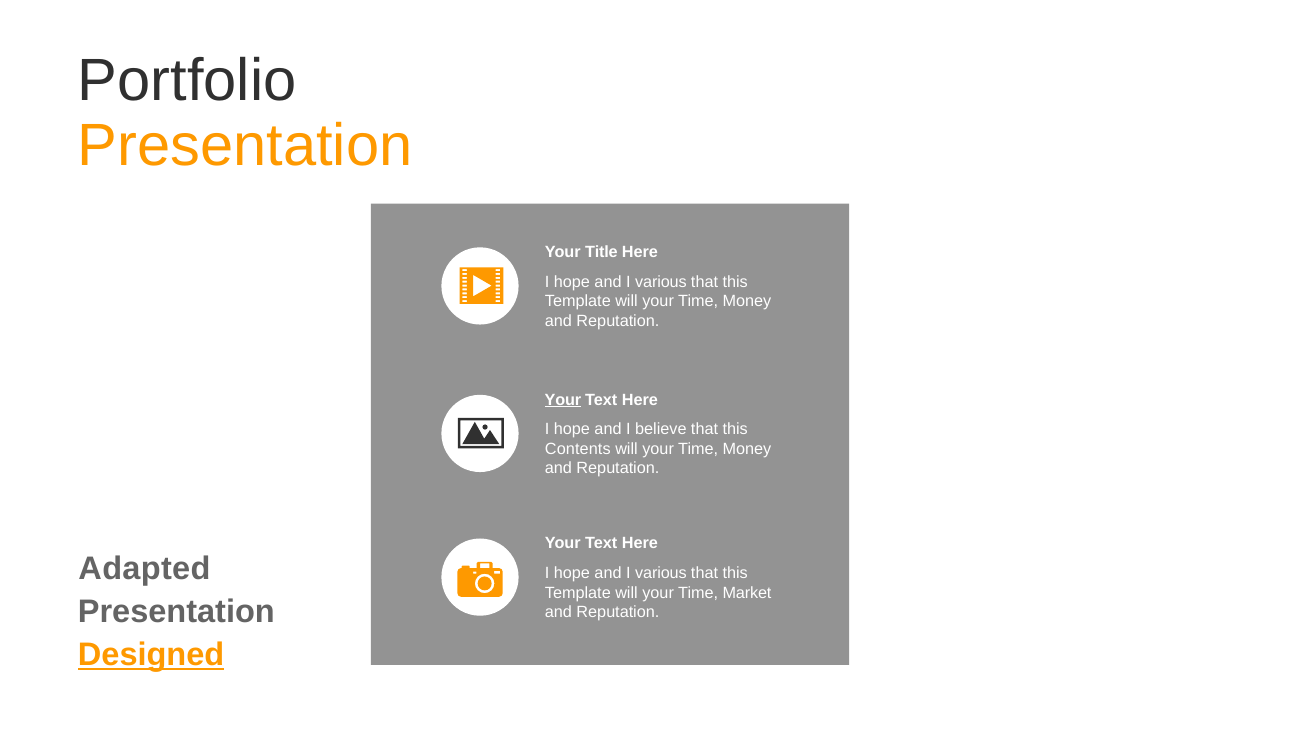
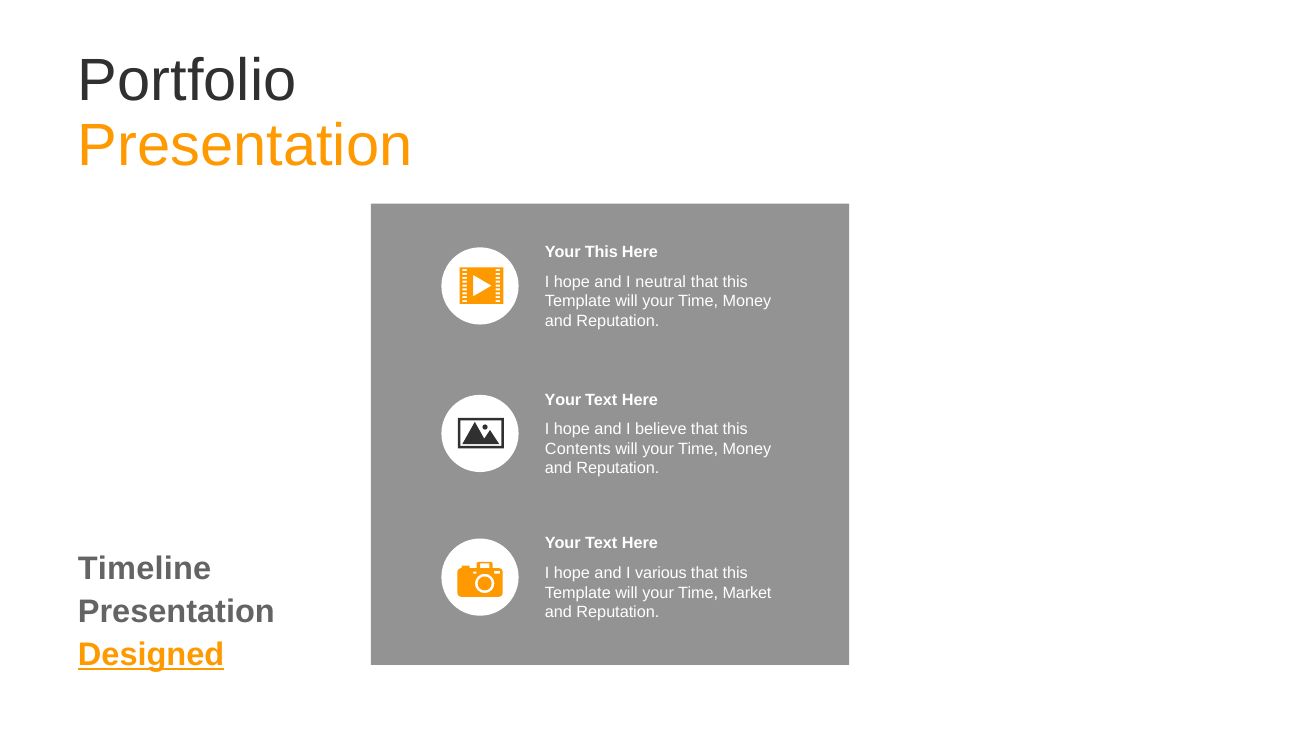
Your Title: Title -> This (601, 252)
various: various -> neutral (661, 282)
Your underline: present -> none (563, 400)
Adapted: Adapted -> Timeline (145, 569)
